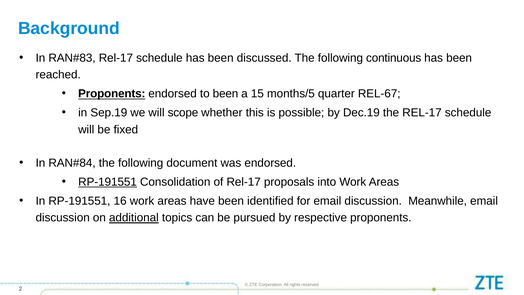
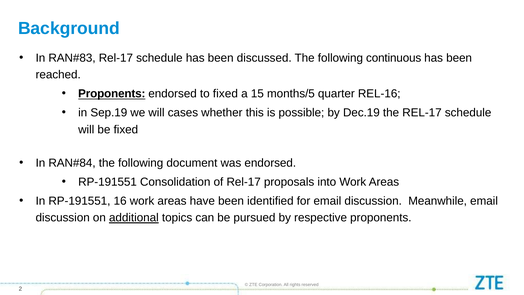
to been: been -> fixed (225, 94)
REL-67: REL-67 -> REL-16 (379, 94)
scope: scope -> cases (183, 113)
RP-191551 underline: present -> none (108, 182)
